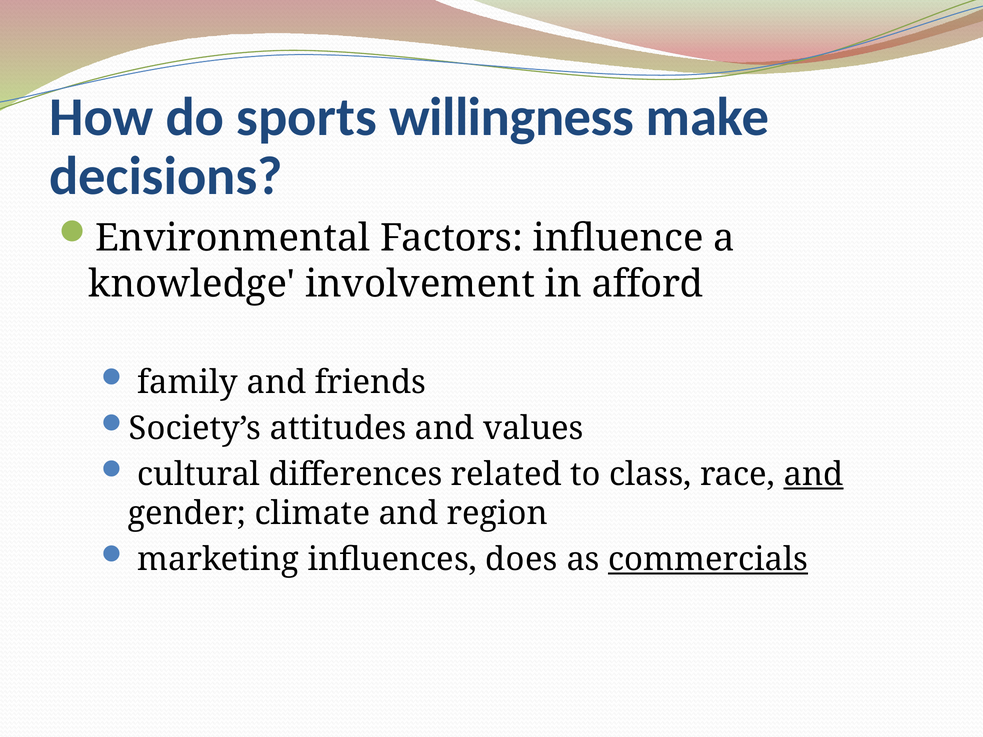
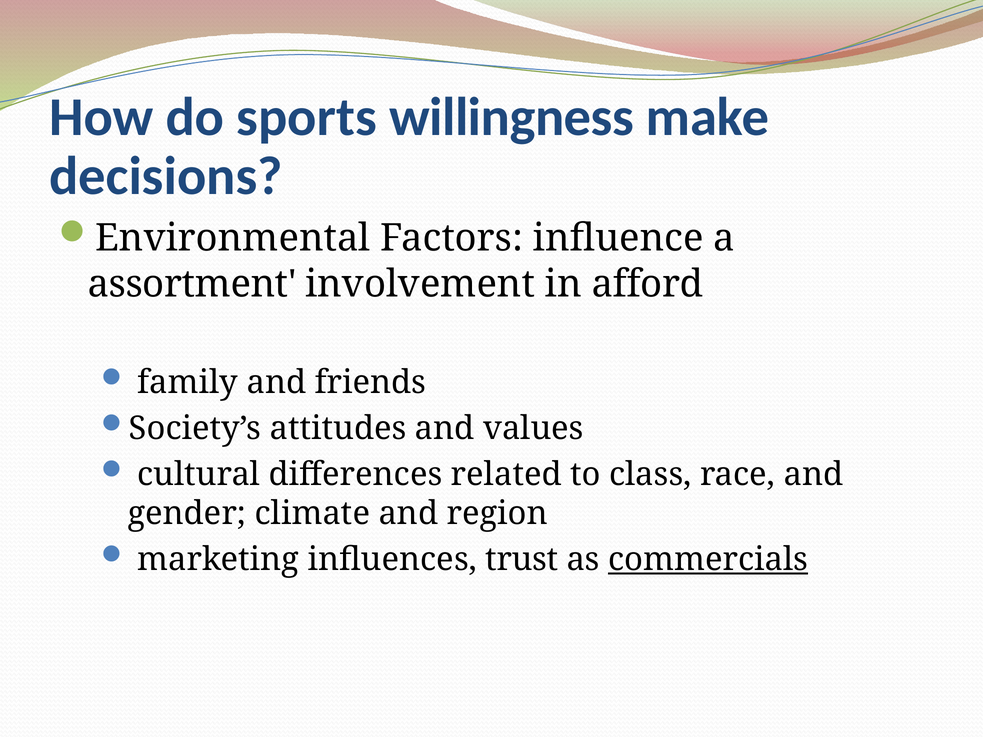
knowledge: knowledge -> assortment (192, 284)
and underline: present -> none (814, 474)
does: does -> trust (522, 560)
